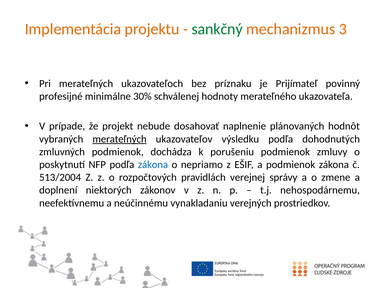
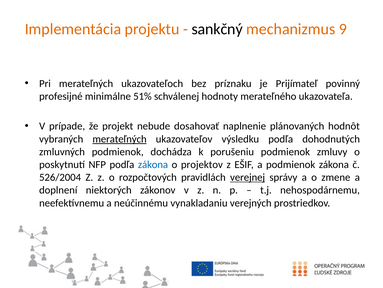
sankčný colour: green -> black (217, 29)
3: 3 -> 9 (343, 29)
30%: 30% -> 51% (142, 96)
nepriamo: nepriamo -> projektov (202, 164)
513/2004: 513/2004 -> 526/2004 (60, 177)
verejnej underline: none -> present (248, 177)
